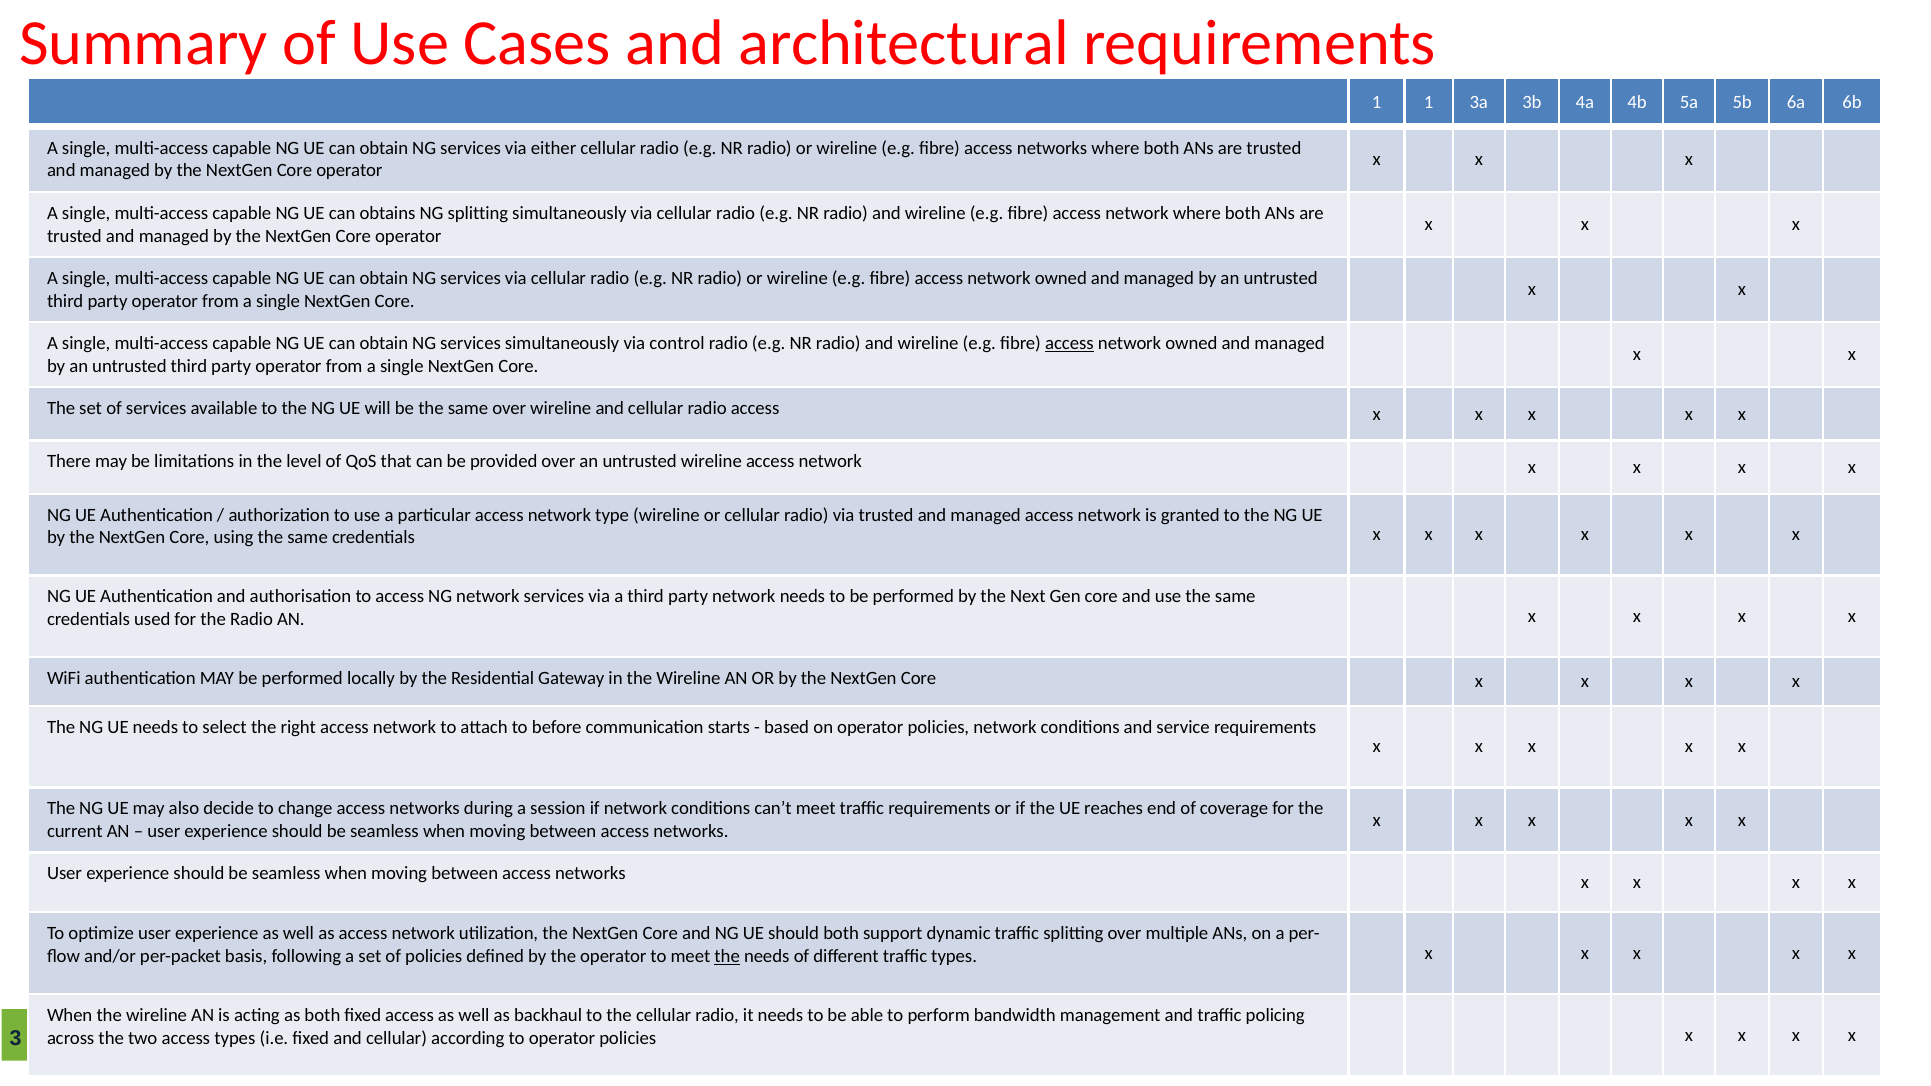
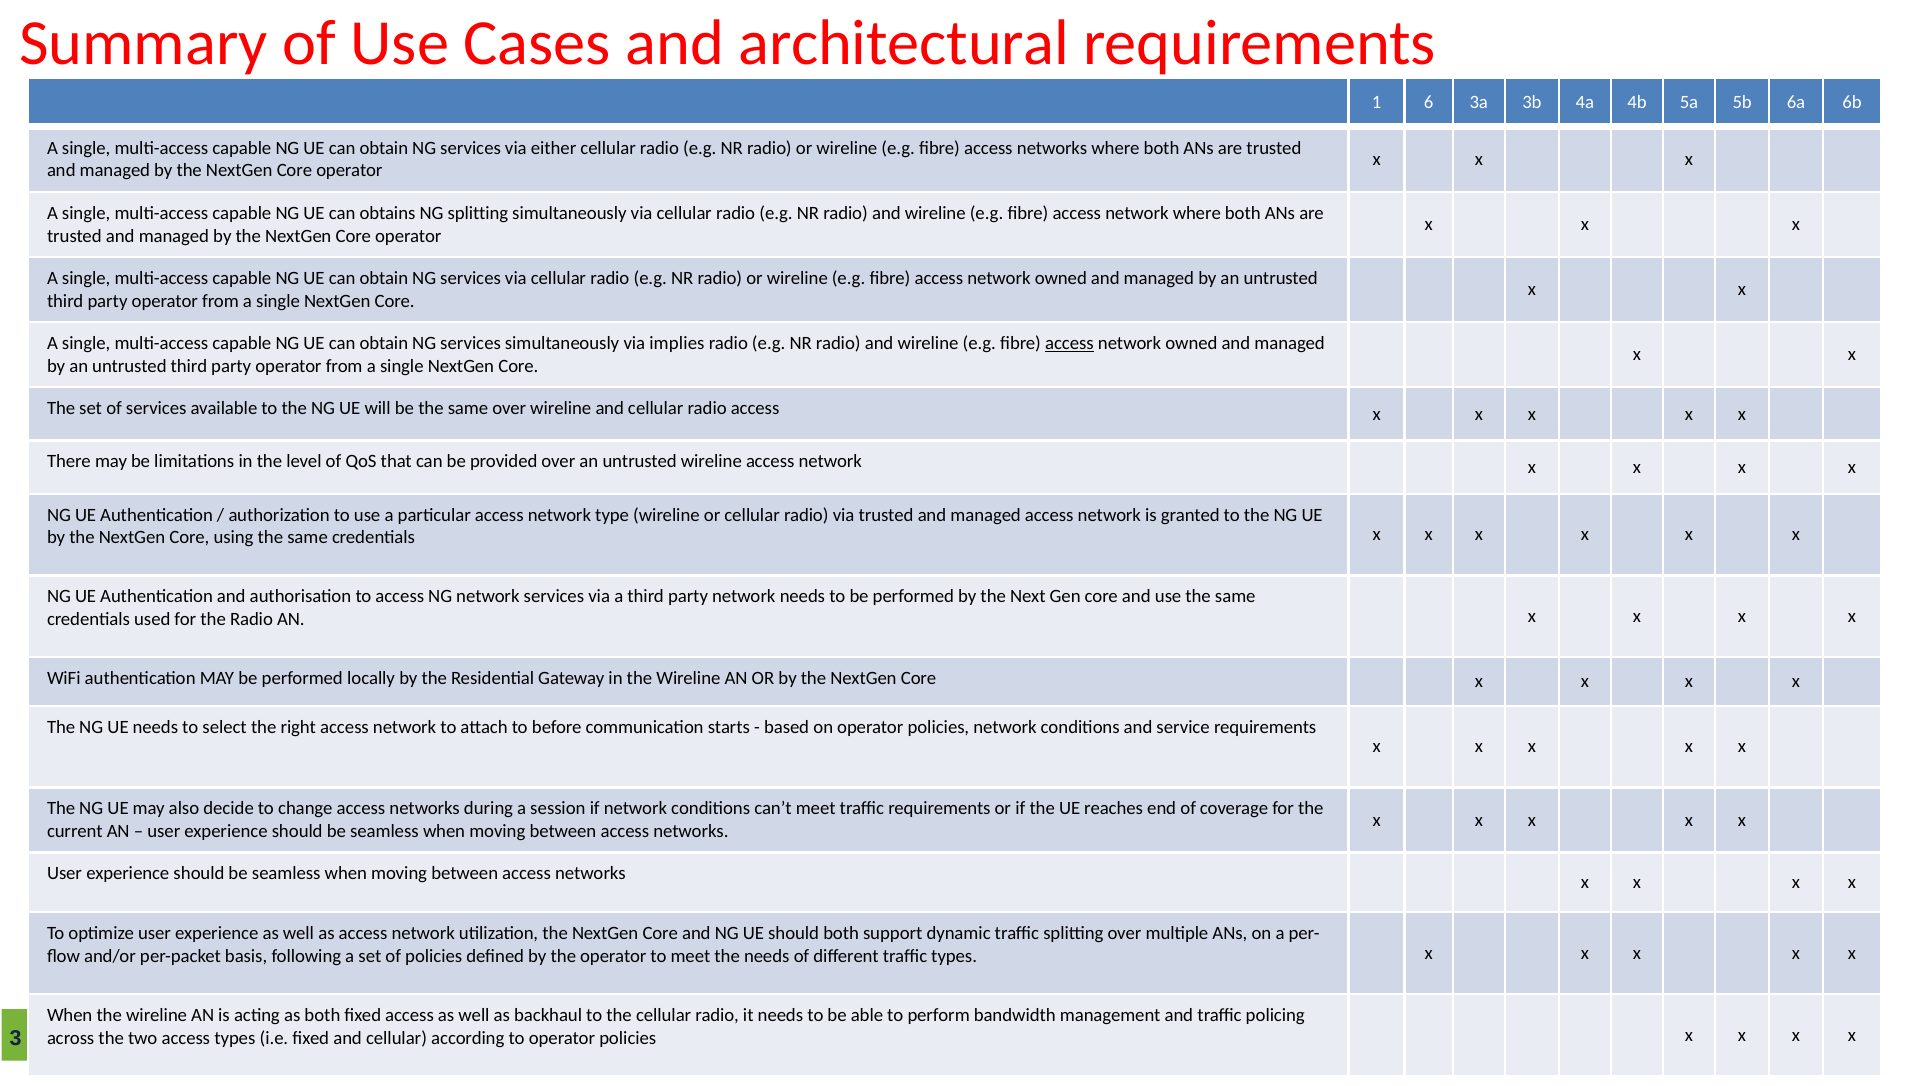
1 1: 1 -> 6 (1429, 102)
control: control -> implies (677, 343)
the underline: present -> none (727, 956)
